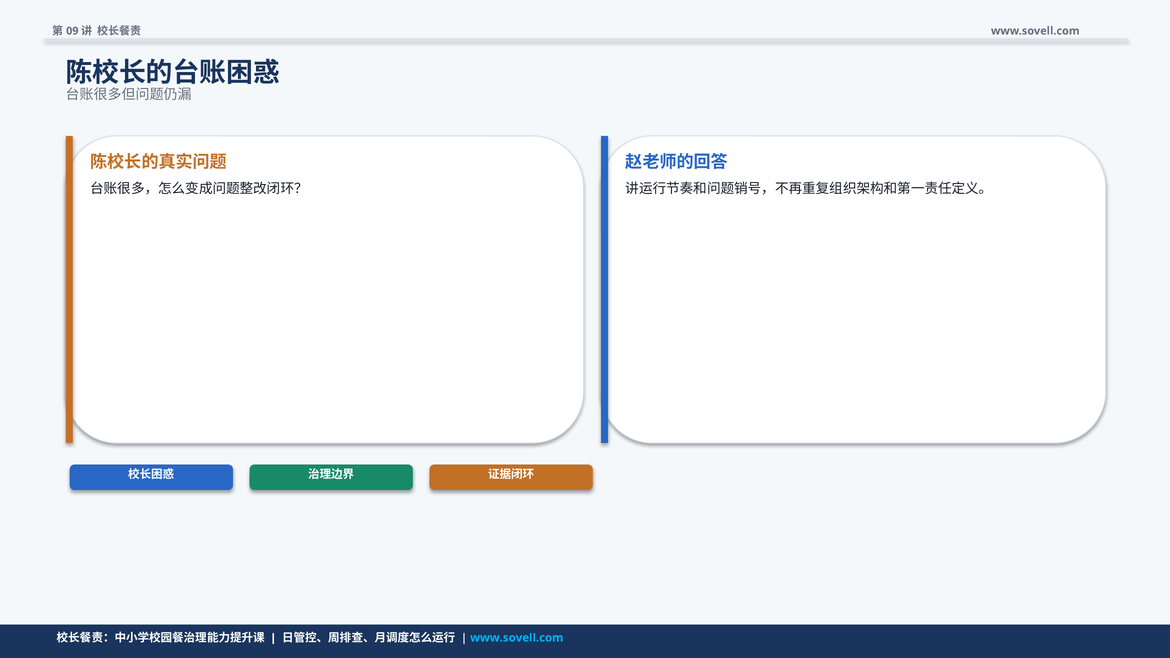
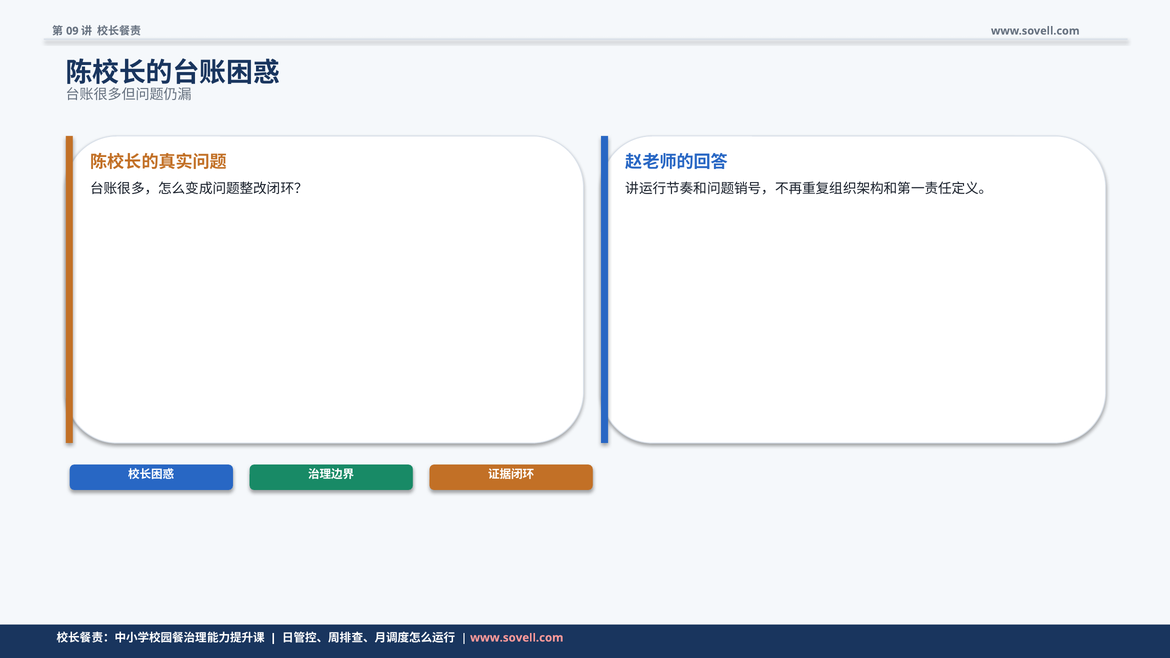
www.sovell.com colour: light blue -> pink (517, 638)
